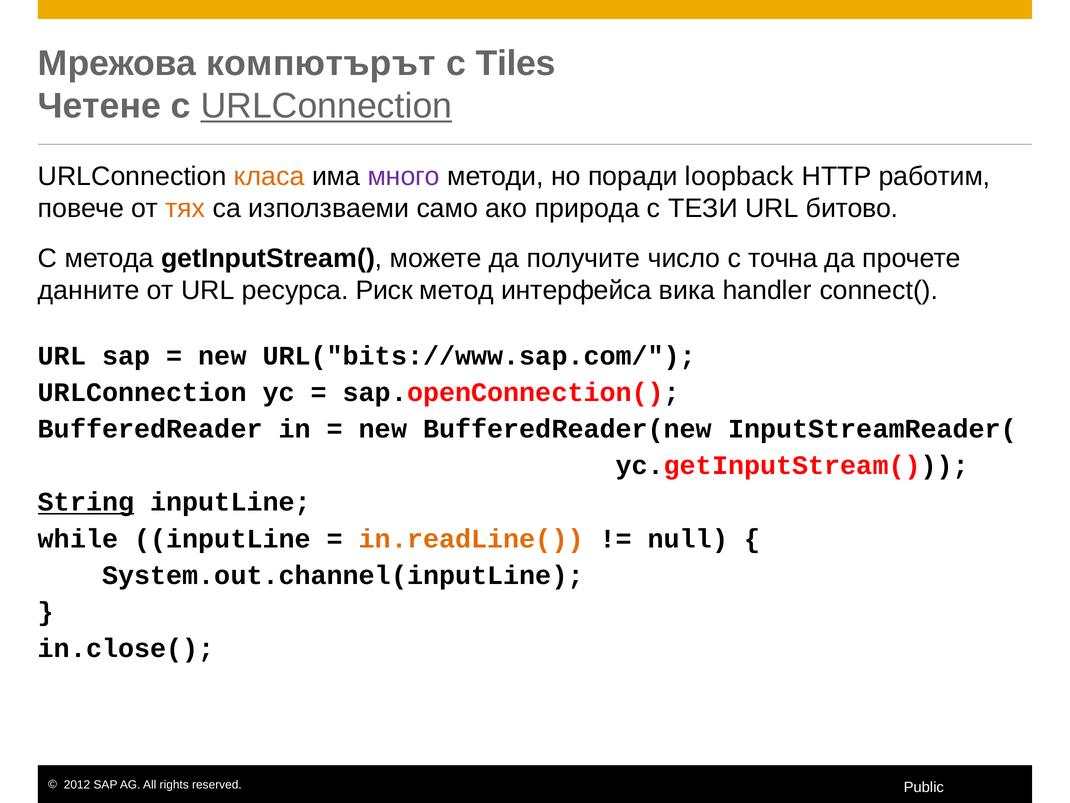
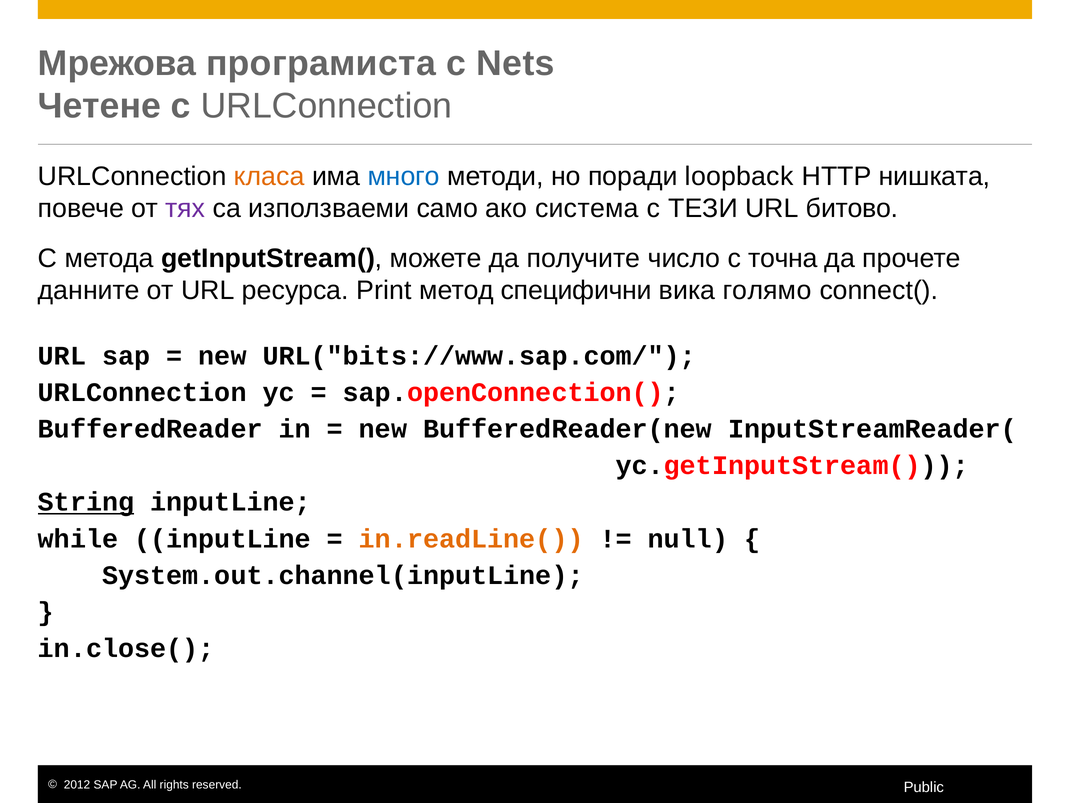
компютърът: компютърът -> програмиста (321, 63)
Tiles: Tiles -> Nets (516, 63)
URLConnection underline: present -> none (326, 106)
много colour: purple -> blue (404, 176)
работим: работим -> нишката (935, 176)
тях colour: orange -> purple (185, 208)
природа: природа -> система (587, 208)
Риск: Риск -> Print (384, 290)
интерфейса: интерфейса -> специфични (576, 290)
handler: handler -> голямо (767, 290)
